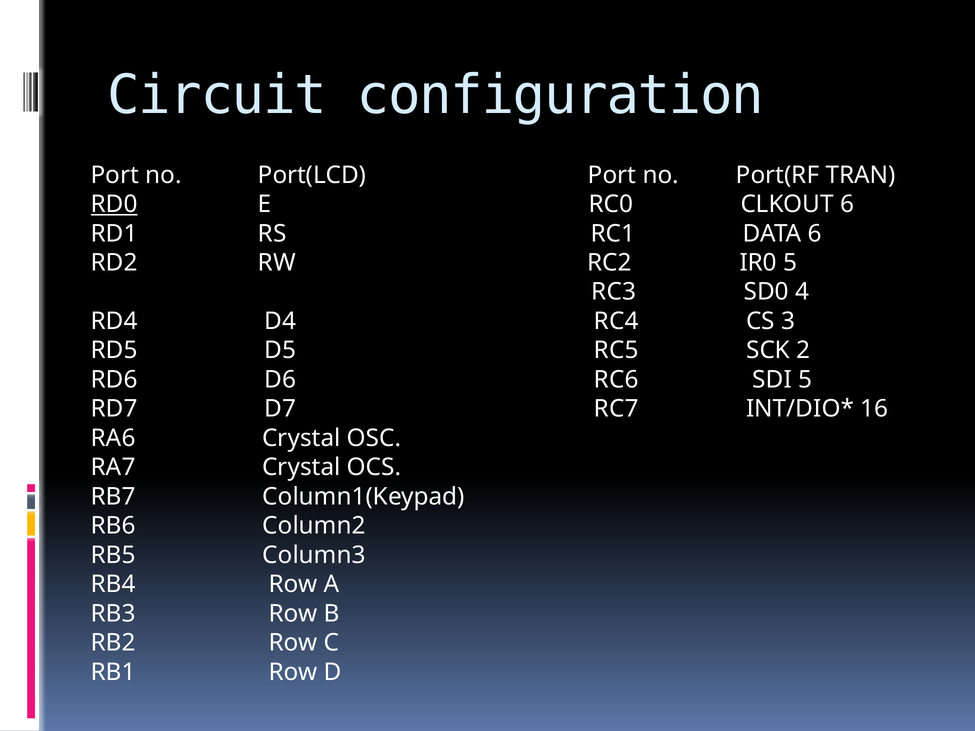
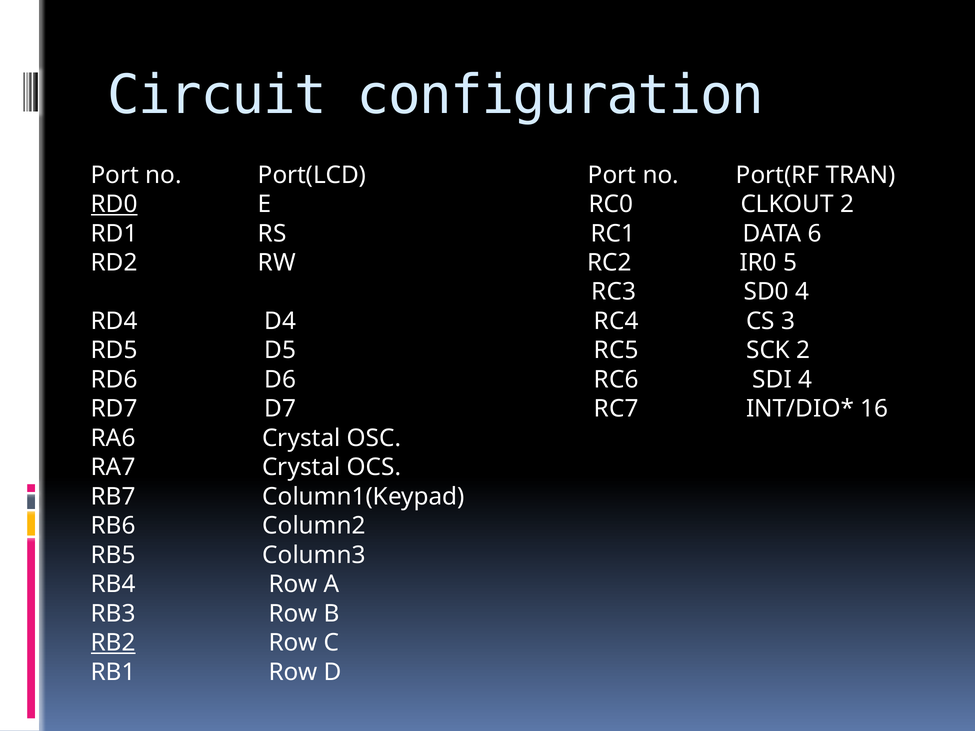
CLKOUT 6: 6 -> 2 (847, 204)
SDI 5: 5 -> 4 (805, 380)
RB2 underline: none -> present (113, 643)
